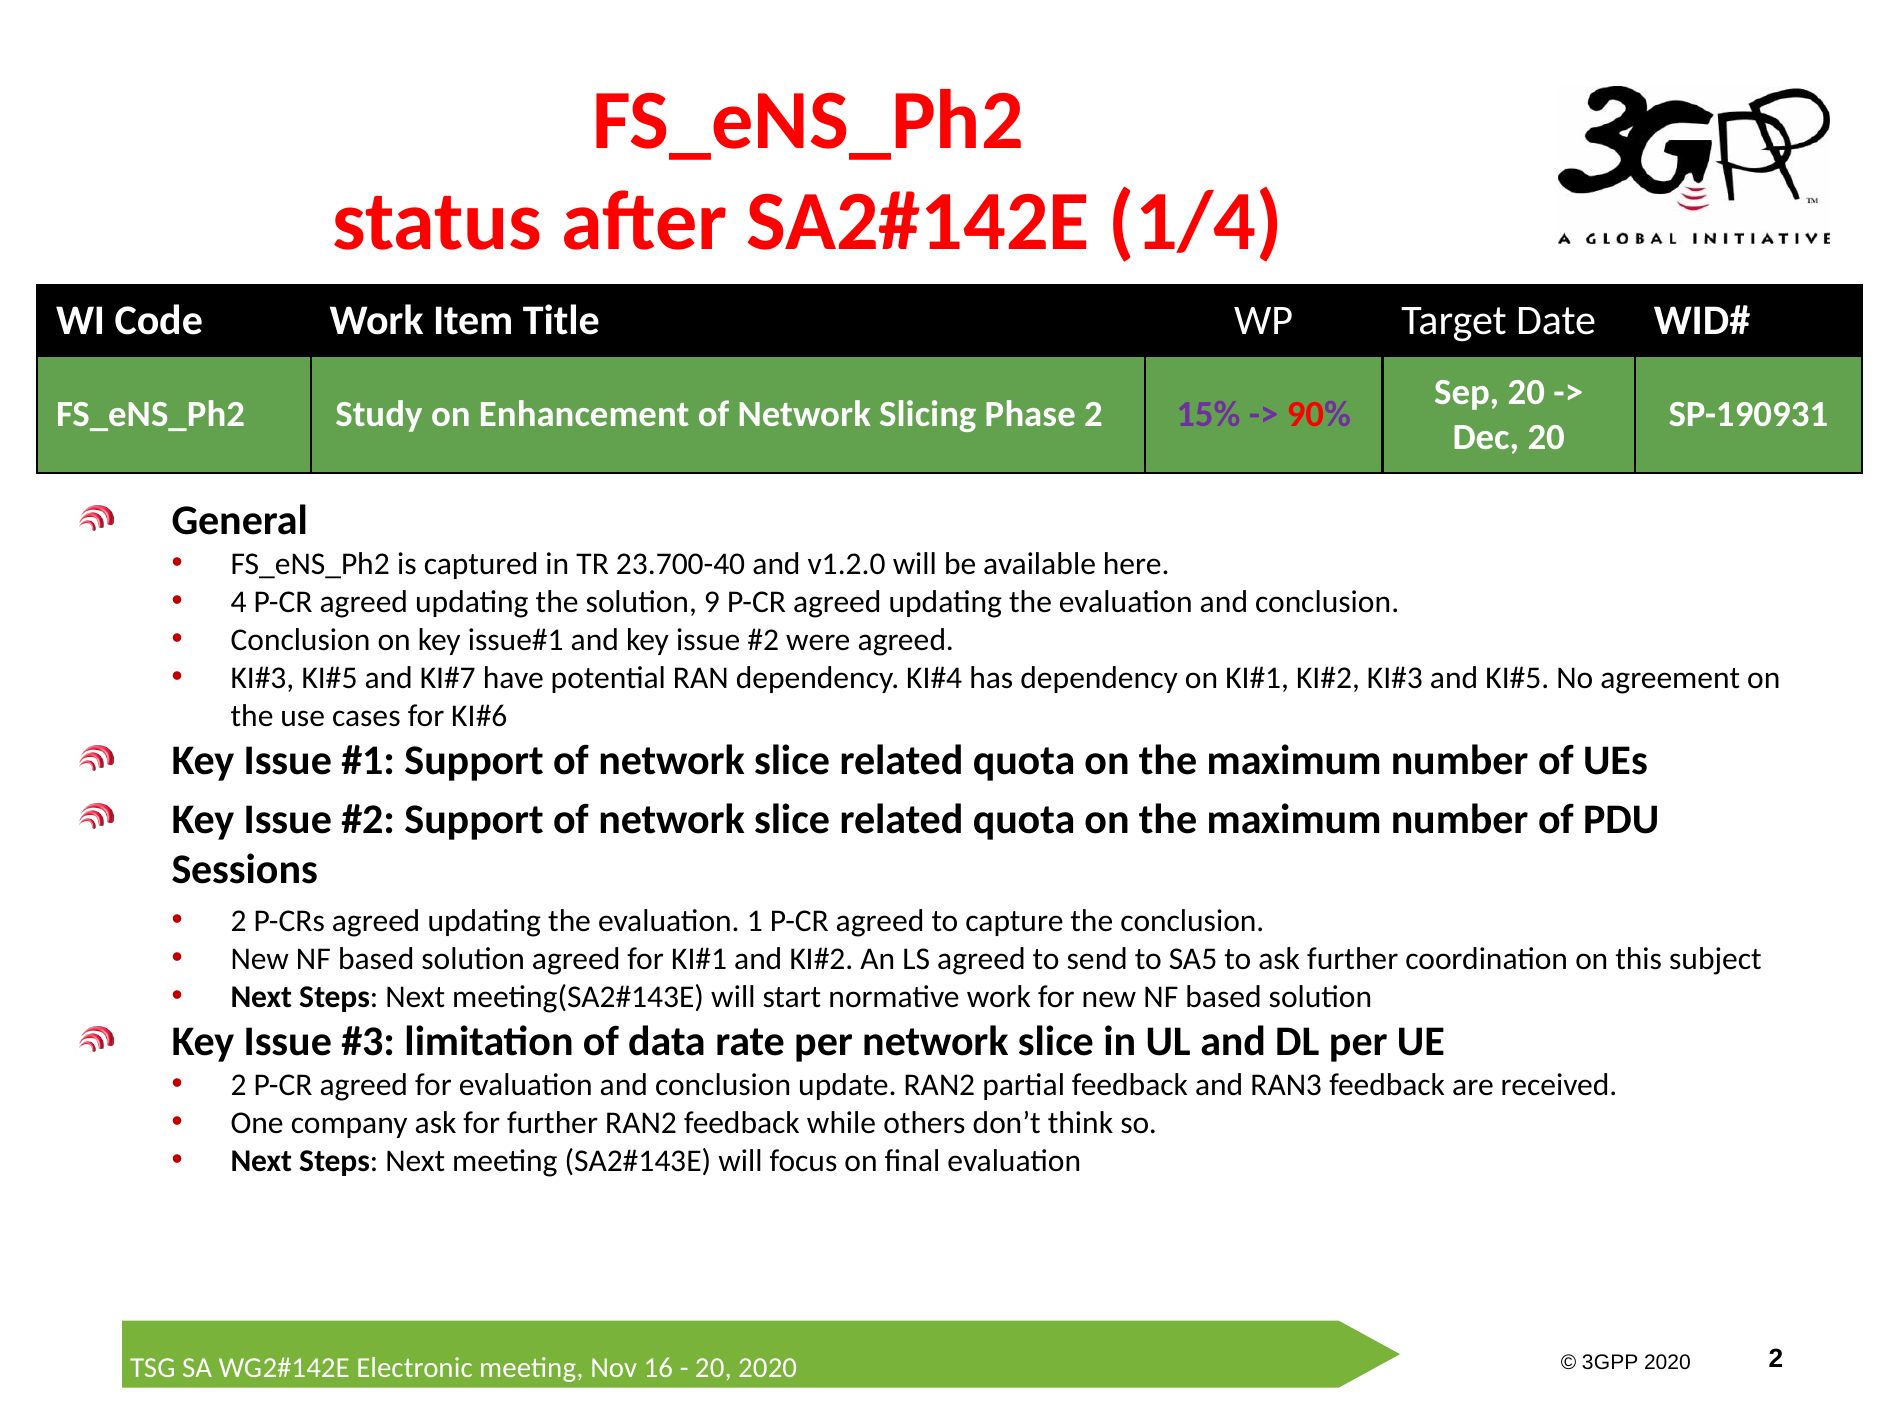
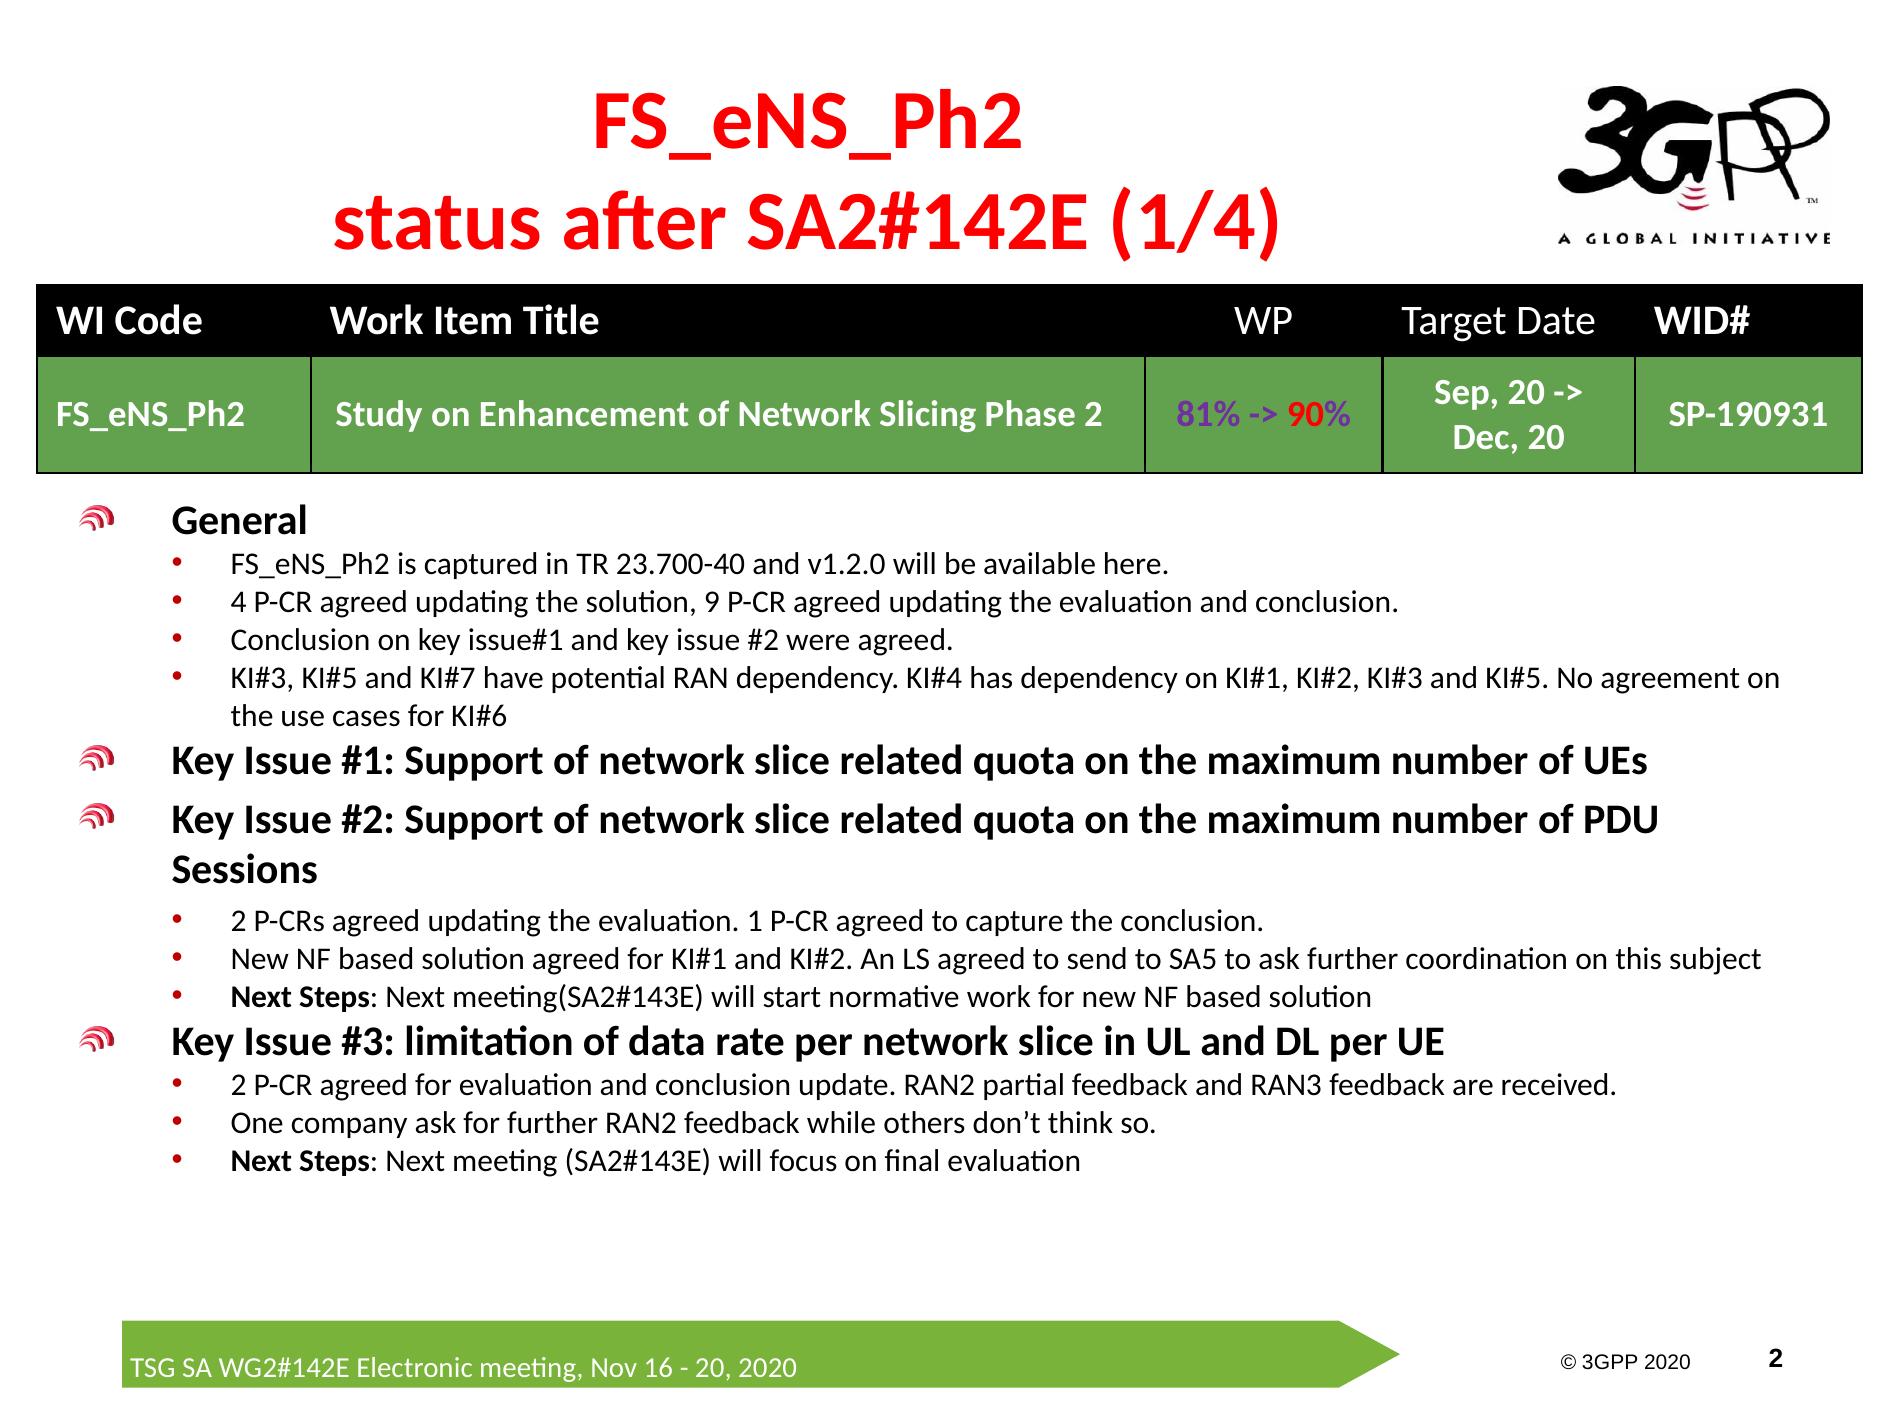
15%: 15% -> 81% (1208, 415)
